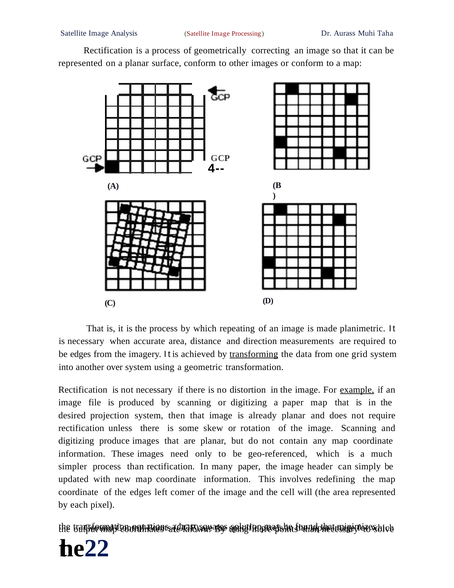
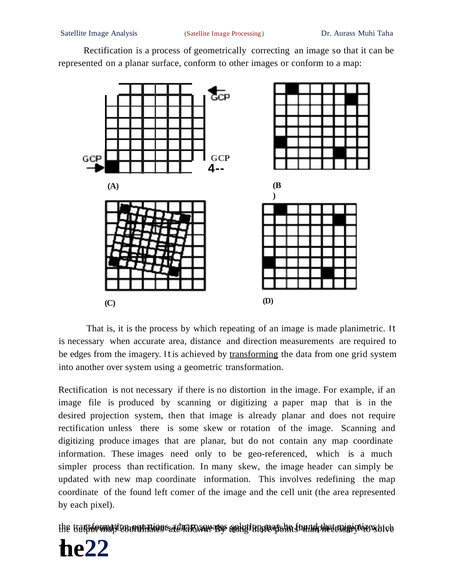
example underline: present -> none (357, 389)
many paper: paper -> skew (249, 466)
the edges: edges -> found (141, 492)
will: will -> unit (305, 492)
